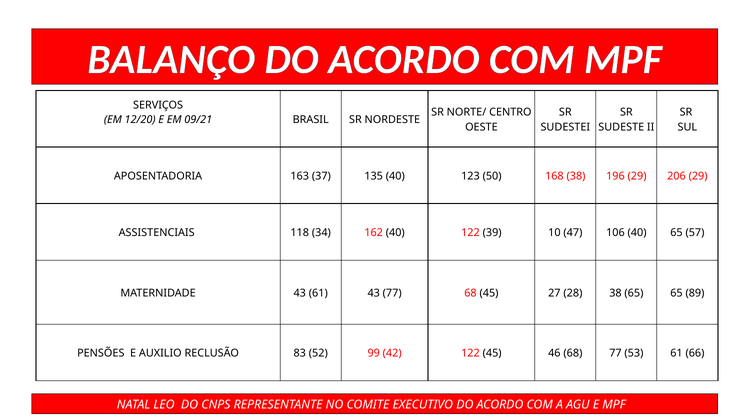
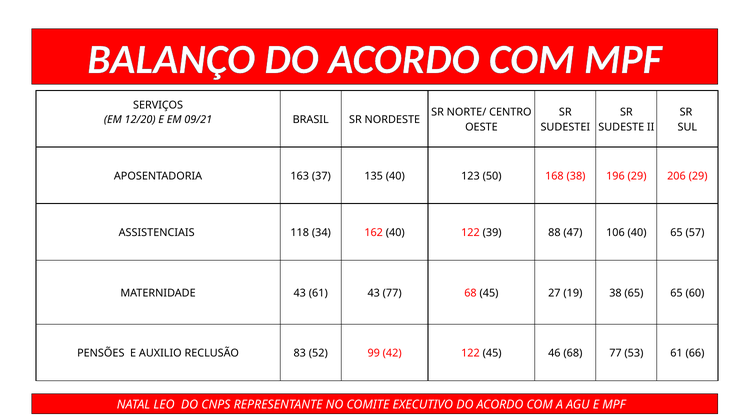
10: 10 -> 88 (554, 233)
28: 28 -> 19 (573, 293)
89: 89 -> 60 (695, 293)
